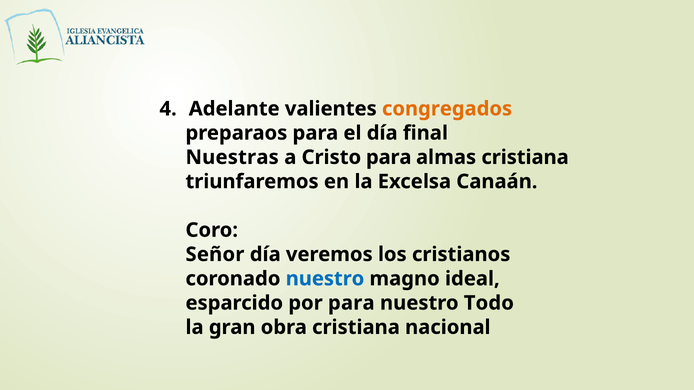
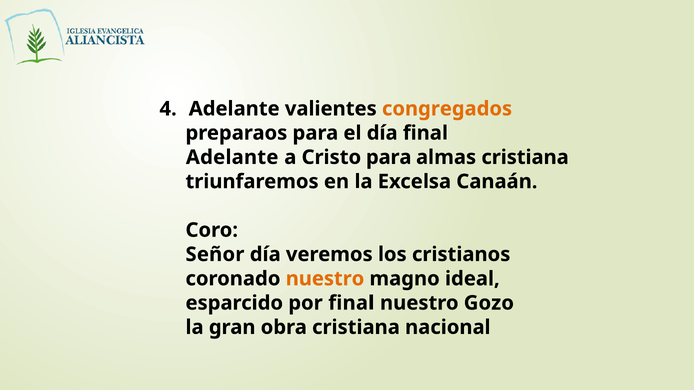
Nuestras: Nuestras -> Adelante (232, 157)
nuestro colour: blue -> orange (325, 279)
por para: para -> final (351, 303)
Todo: Todo -> Gozo (489, 303)
